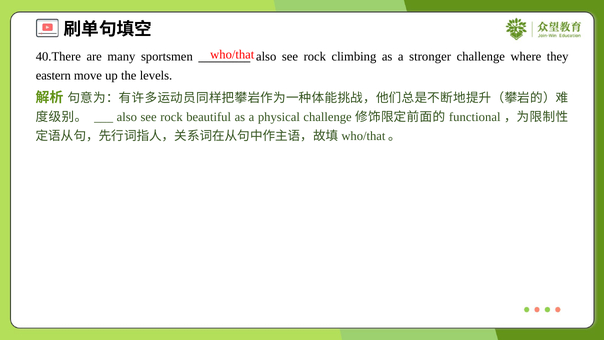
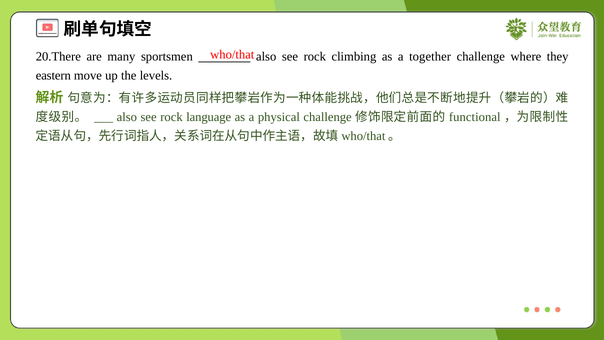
40.There: 40.There -> 20.There (58, 57)
stronger: stronger -> together (430, 57)
beautiful: beautiful -> language (209, 117)
